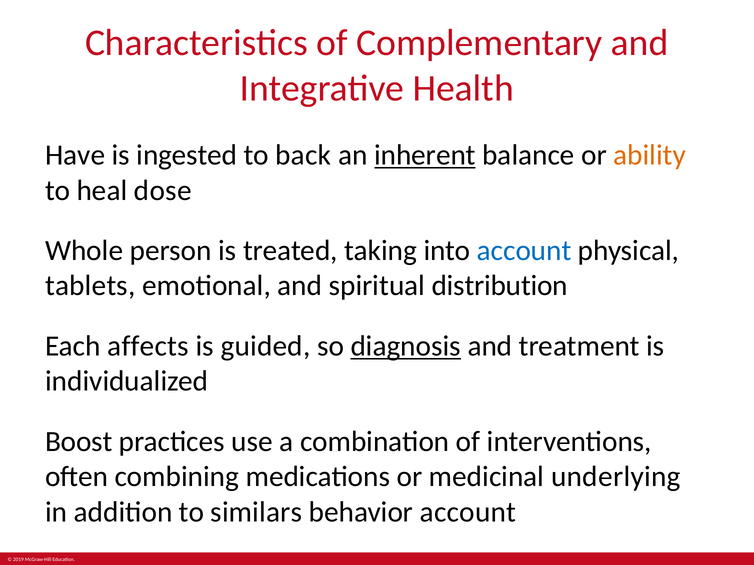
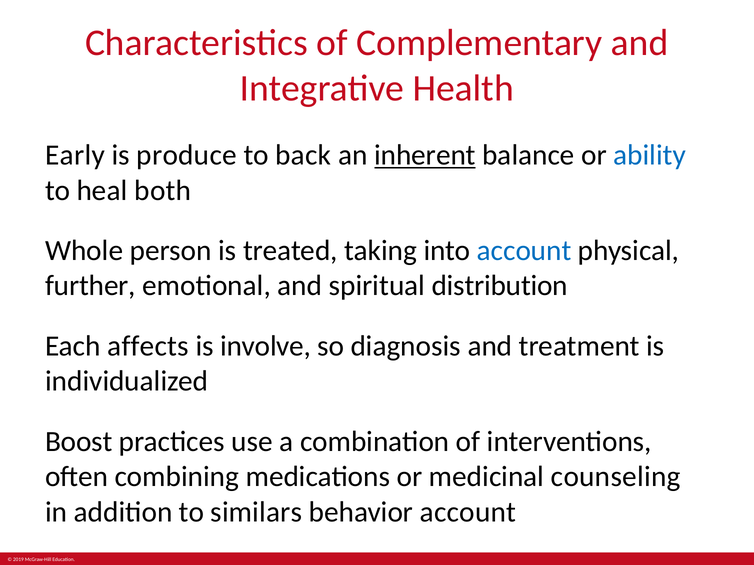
Have: Have -> Early (75, 155)
ingested: ingested -> produce (187, 155)
ability colour: orange -> blue (650, 155)
dose: dose -> both (163, 191)
tablets: tablets -> further (90, 286)
guided: guided -> involve (266, 346)
diagnosis underline: present -> none (406, 346)
underlying: underlying -> counseling (616, 477)
